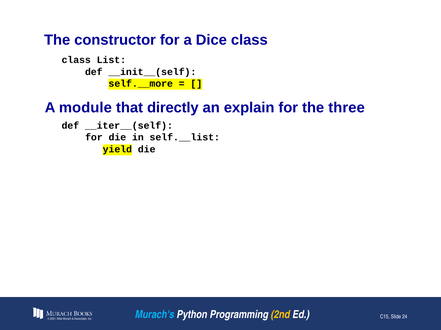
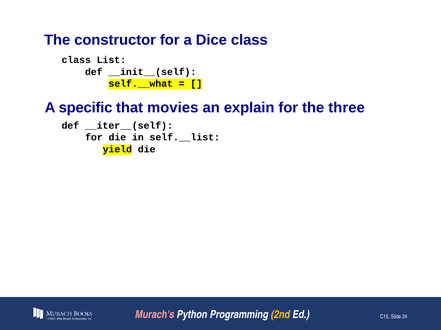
self.__more: self.__more -> self.__what (141, 84)
module: module -> specific (86, 108)
directly: directly -> movies (173, 108)
Murach's colour: light blue -> pink (155, 315)
